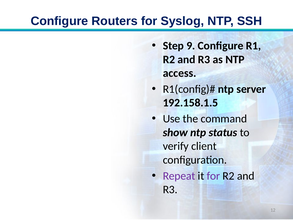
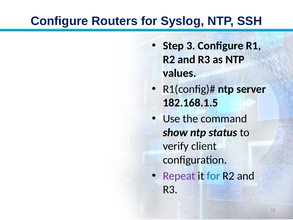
9: 9 -> 3 (191, 46)
access: access -> values (180, 73)
192.158.1.5: 192.158.1.5 -> 182.168.1.5 (190, 103)
for colour: purple -> blue (213, 176)
